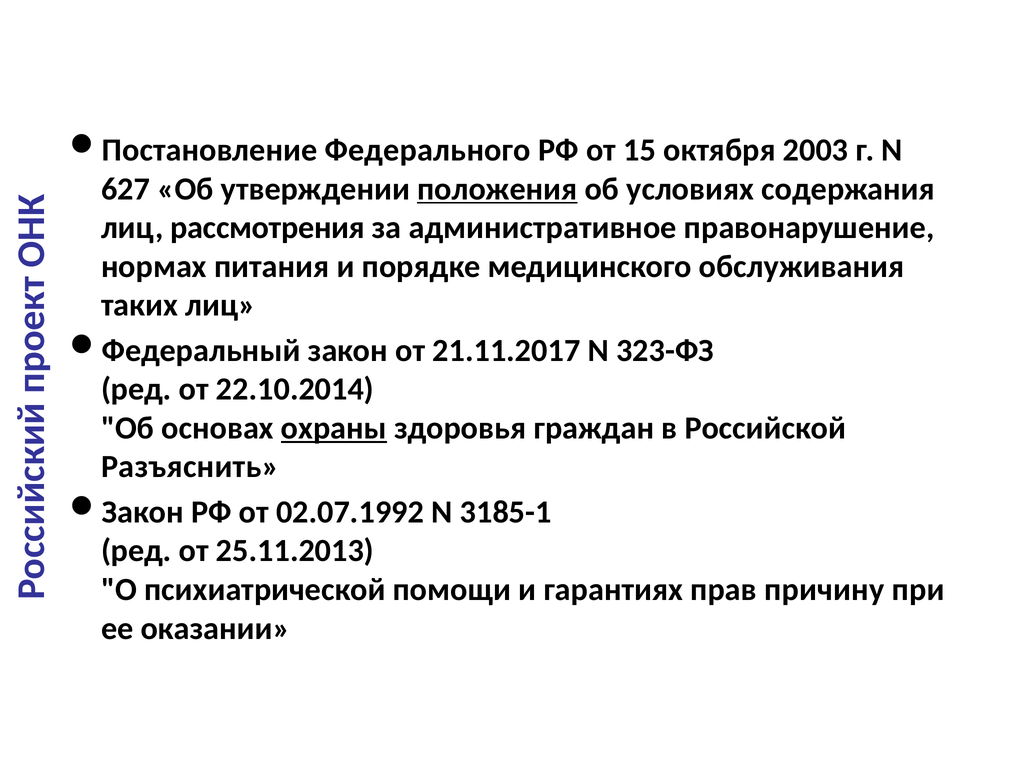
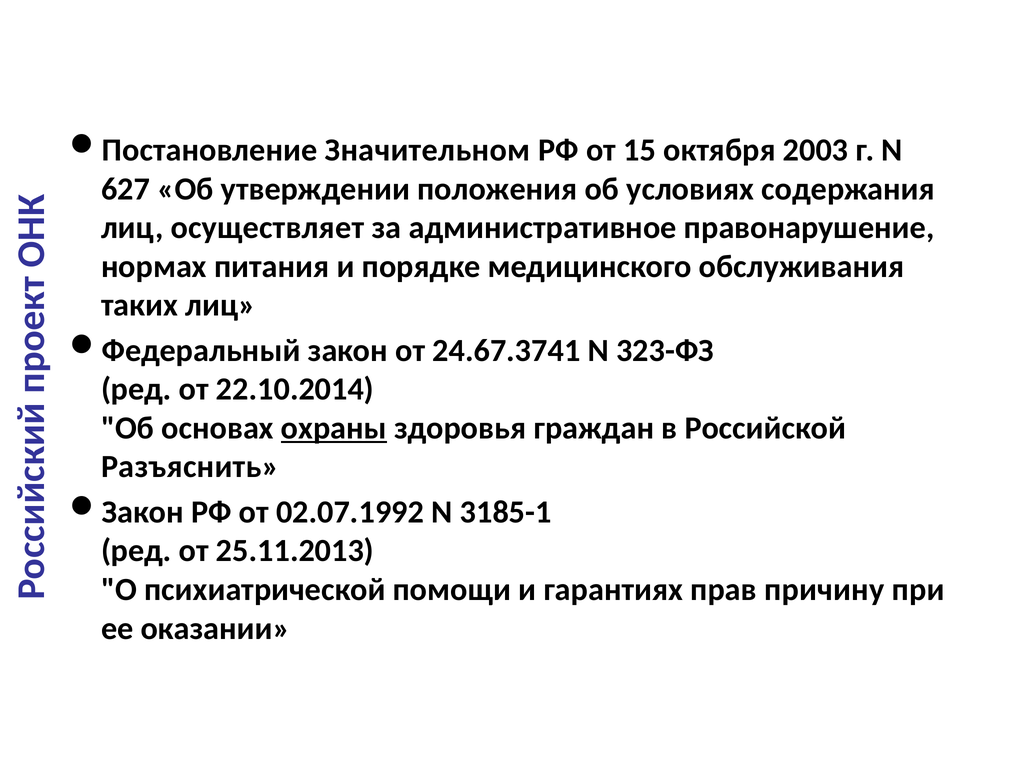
Федерального: Федерального -> Значительном (428, 150)
положения underline: present -> none (497, 189)
рассмотрения: рассмотрения -> осуществляет (267, 228)
21.11.2017: 21.11.2017 -> 24.67.3741 (506, 351)
